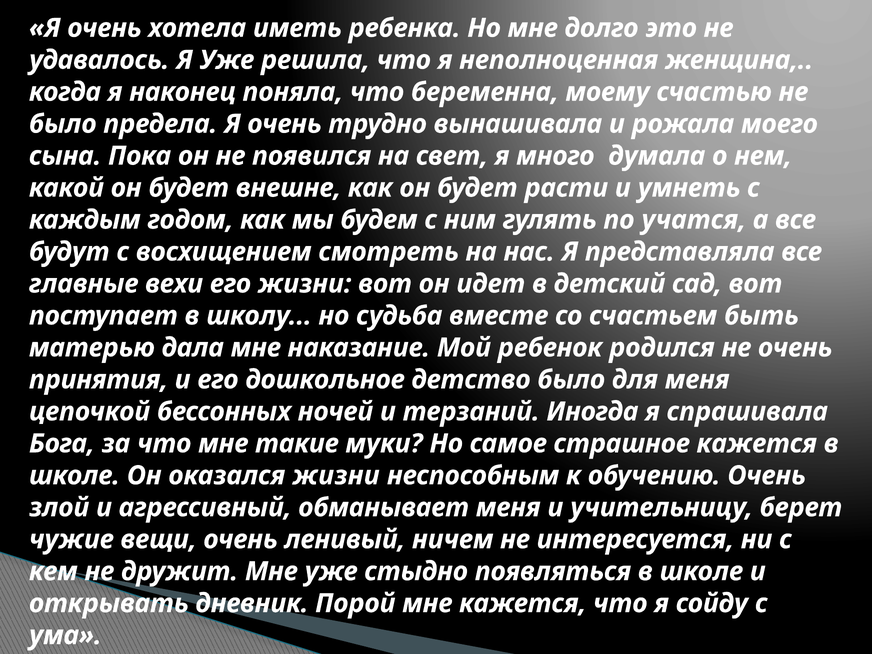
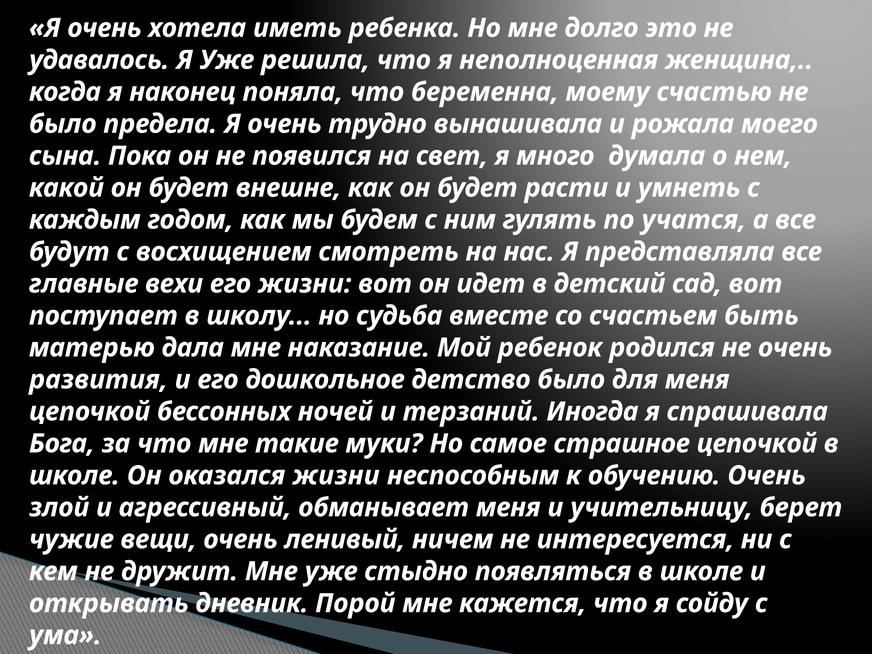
принятия: принятия -> развития (98, 380)
страшное кажется: кажется -> цепочкой (757, 444)
